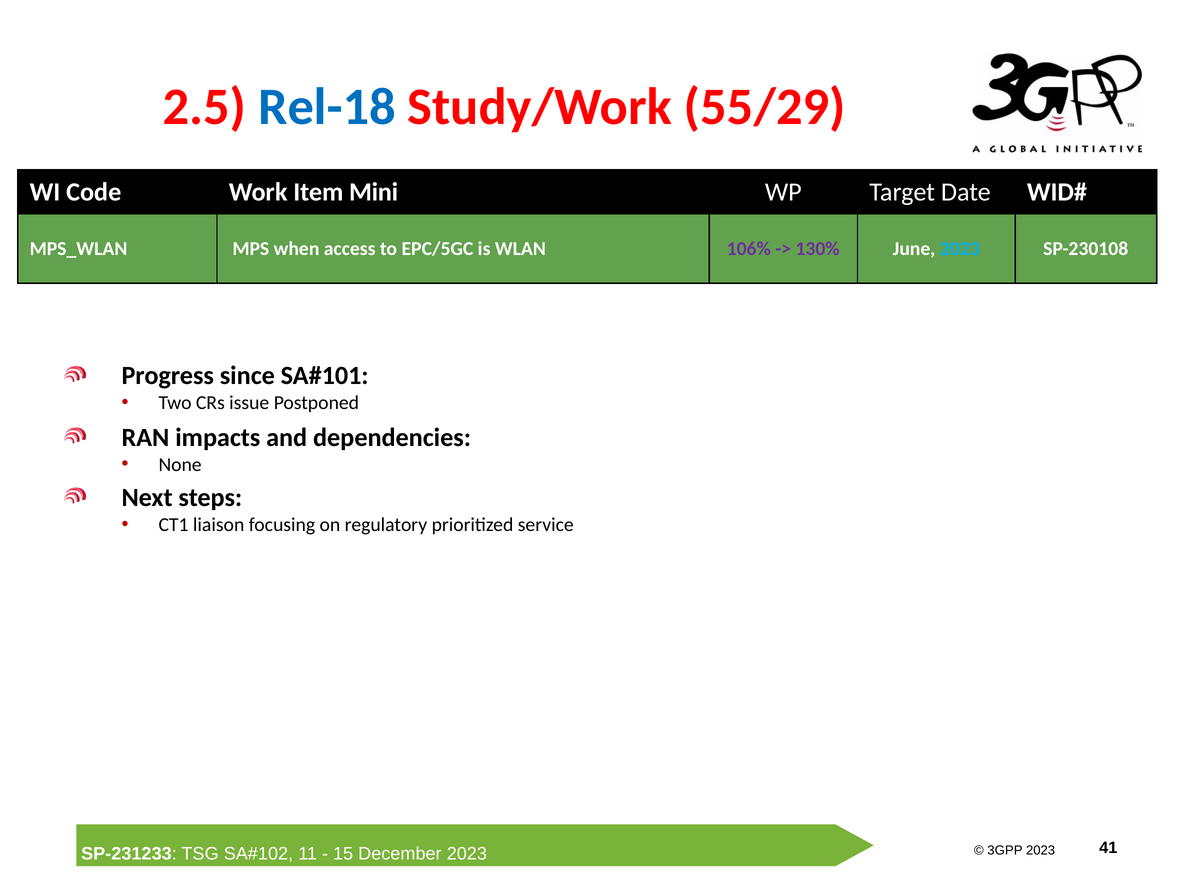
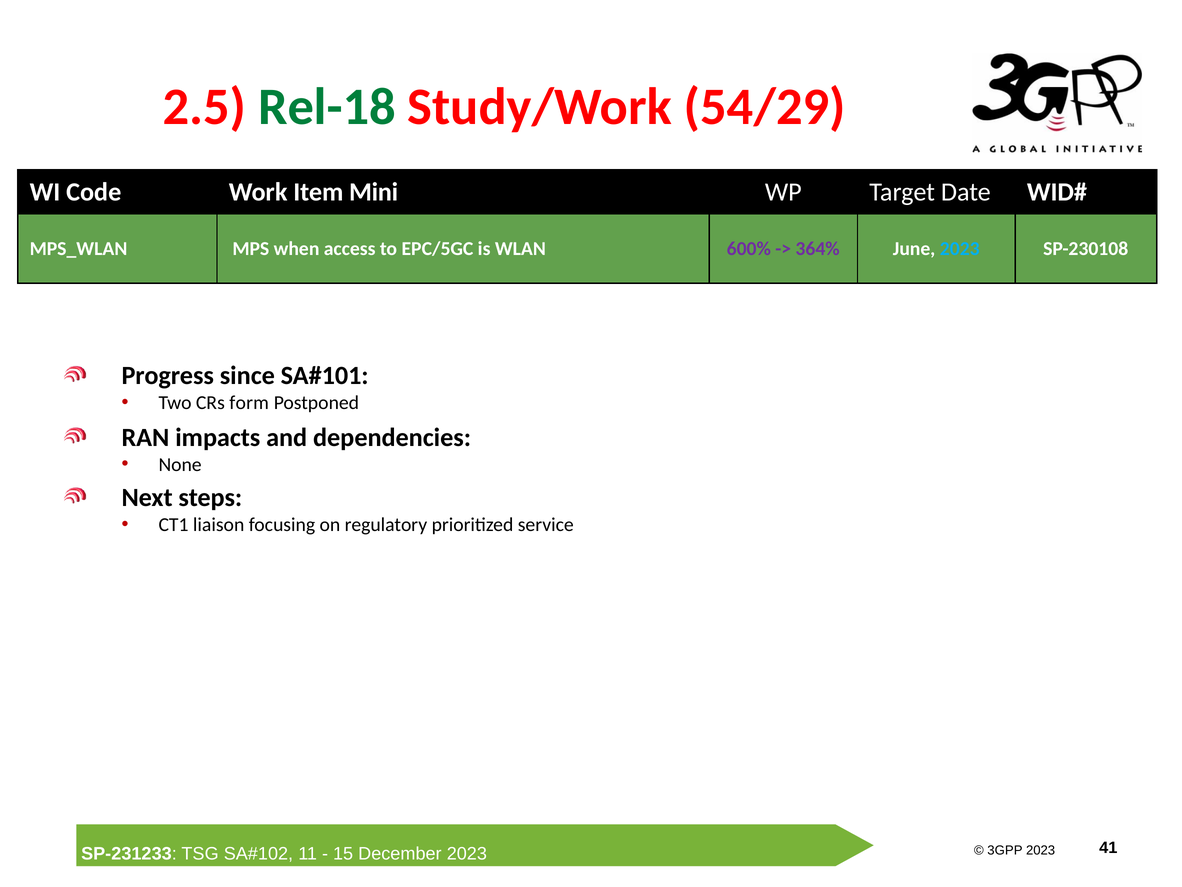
Rel-18 colour: blue -> green (327, 107)
55/29: 55/29 -> 54/29 (765, 107)
106%: 106% -> 600% (749, 249)
130%: 130% -> 364% (818, 249)
issue: issue -> form (249, 403)
